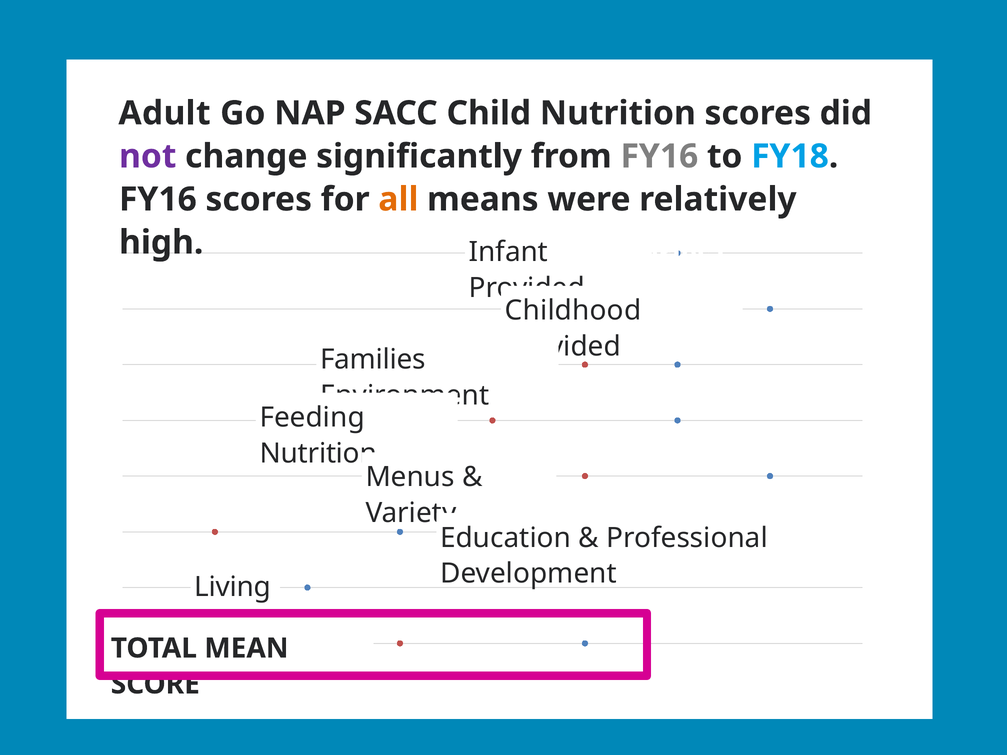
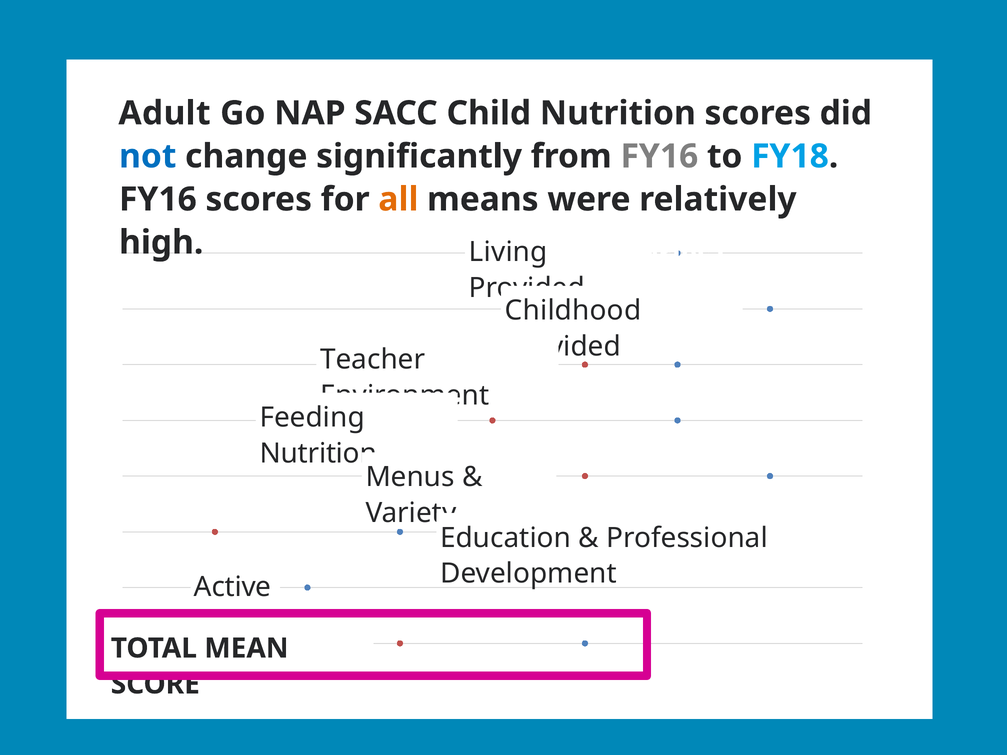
not colour: purple -> blue (148, 156)
Infant: Infant -> Living (508, 252)
Families: Families -> Teacher (373, 360)
Living: Living -> Active (233, 587)
